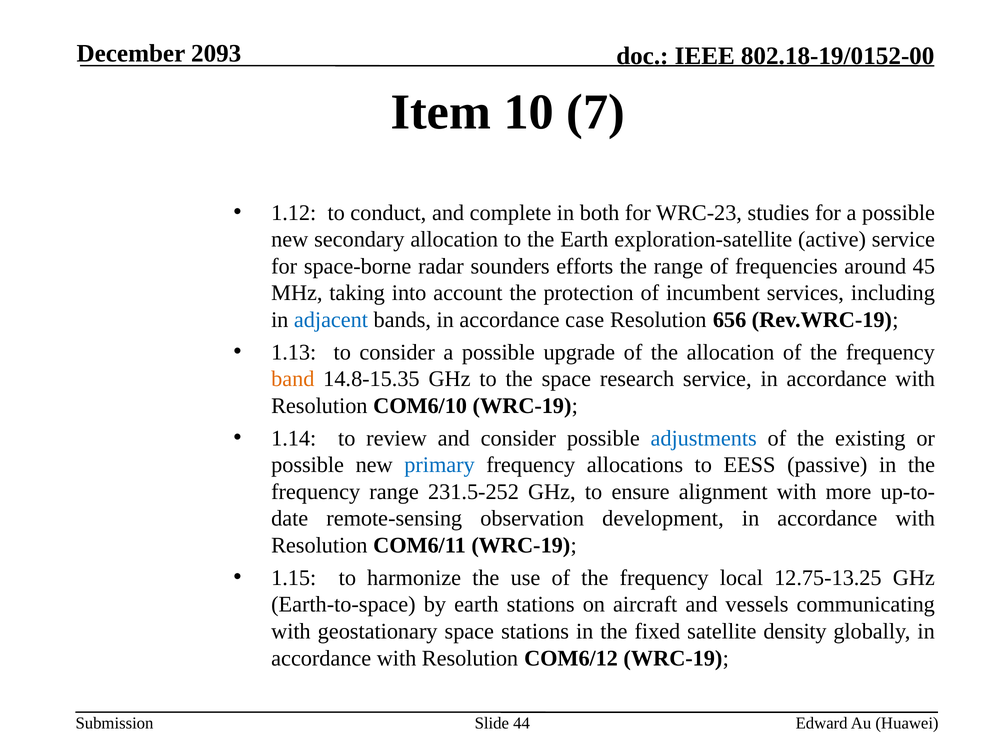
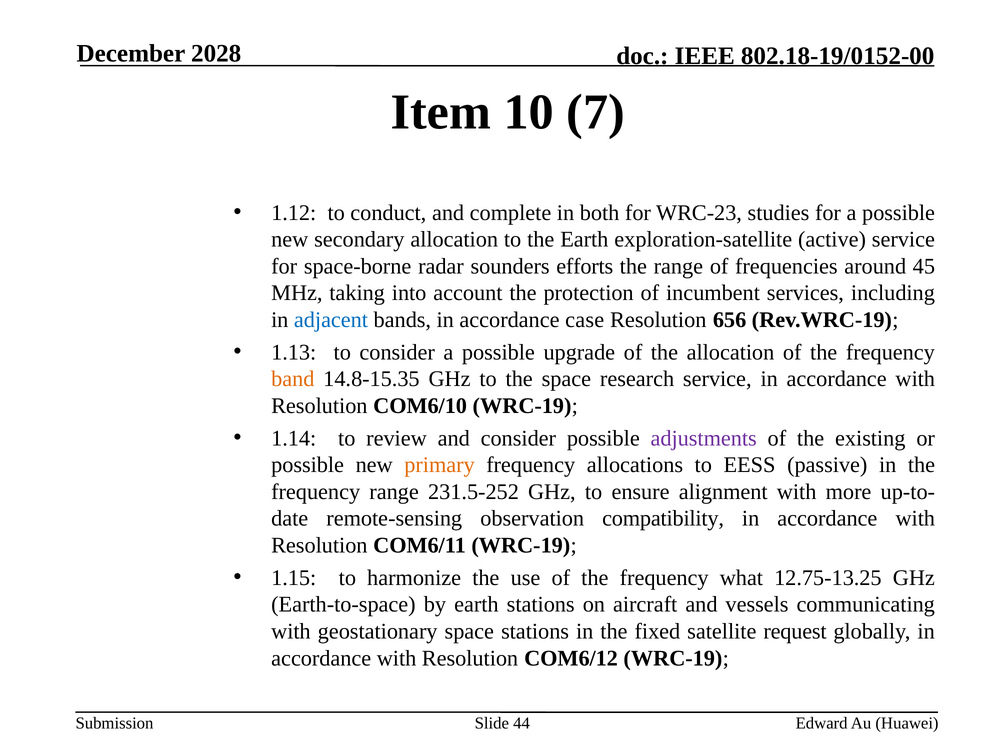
2093: 2093 -> 2028 (216, 53)
adjustments colour: blue -> purple (704, 438)
primary colour: blue -> orange (440, 465)
development: development -> compatibility (663, 518)
local: local -> what (741, 578)
density: density -> request (795, 631)
